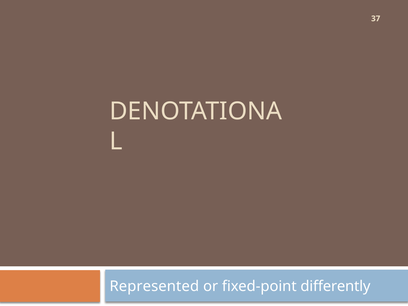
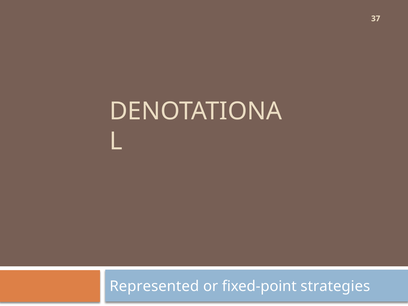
differently: differently -> strategies (335, 286)
